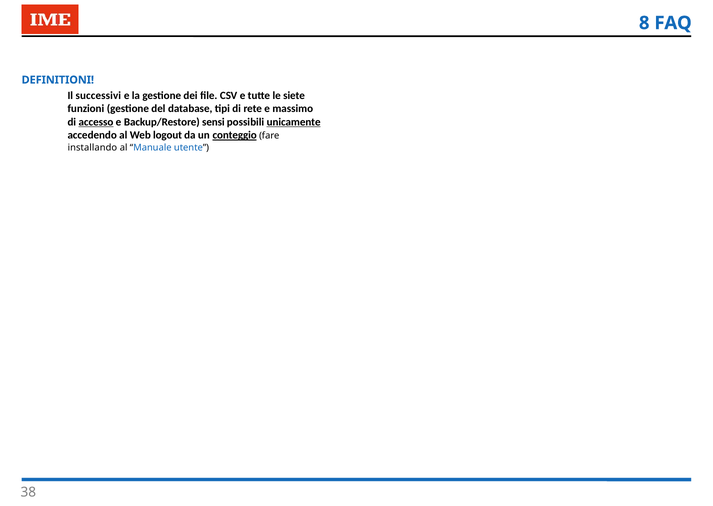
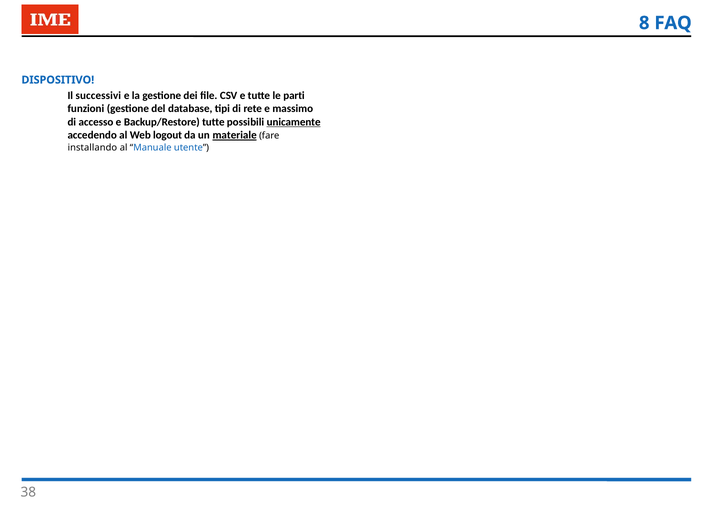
DEFINITIONI: DEFINITIONI -> DISPOSITIVO (58, 80)
siete: siete -> parti (294, 95)
accesso underline: present -> none (96, 122)
Backup/Restore sensi: sensi -> tutte (213, 122)
conteggio: conteggio -> materiale (235, 135)
